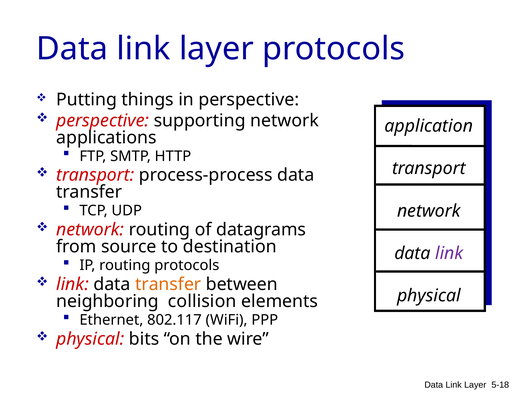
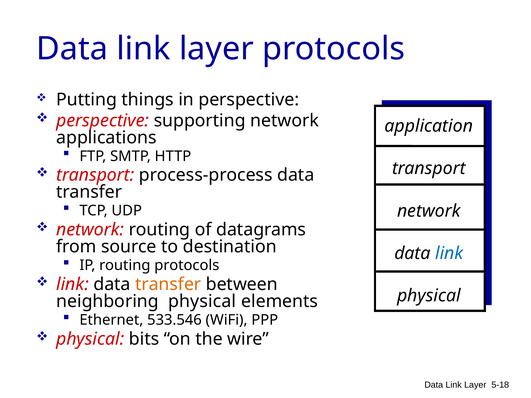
link colour: purple -> blue (449, 253)
neighboring collision: collision -> physical (202, 302)
802.117: 802.117 -> 533.546 (174, 320)
